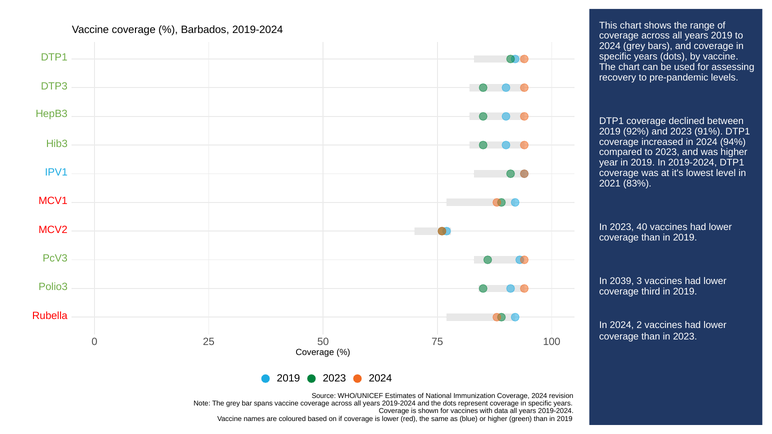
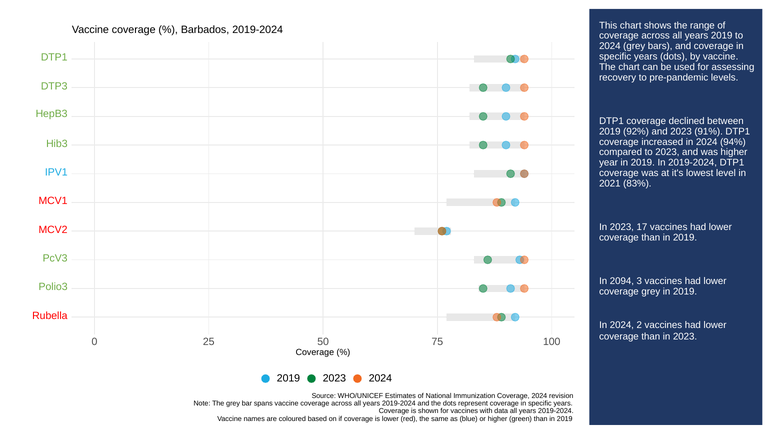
40: 40 -> 17 (642, 227)
2039: 2039 -> 2094 (622, 281)
coverage third: third -> grey (651, 292)
